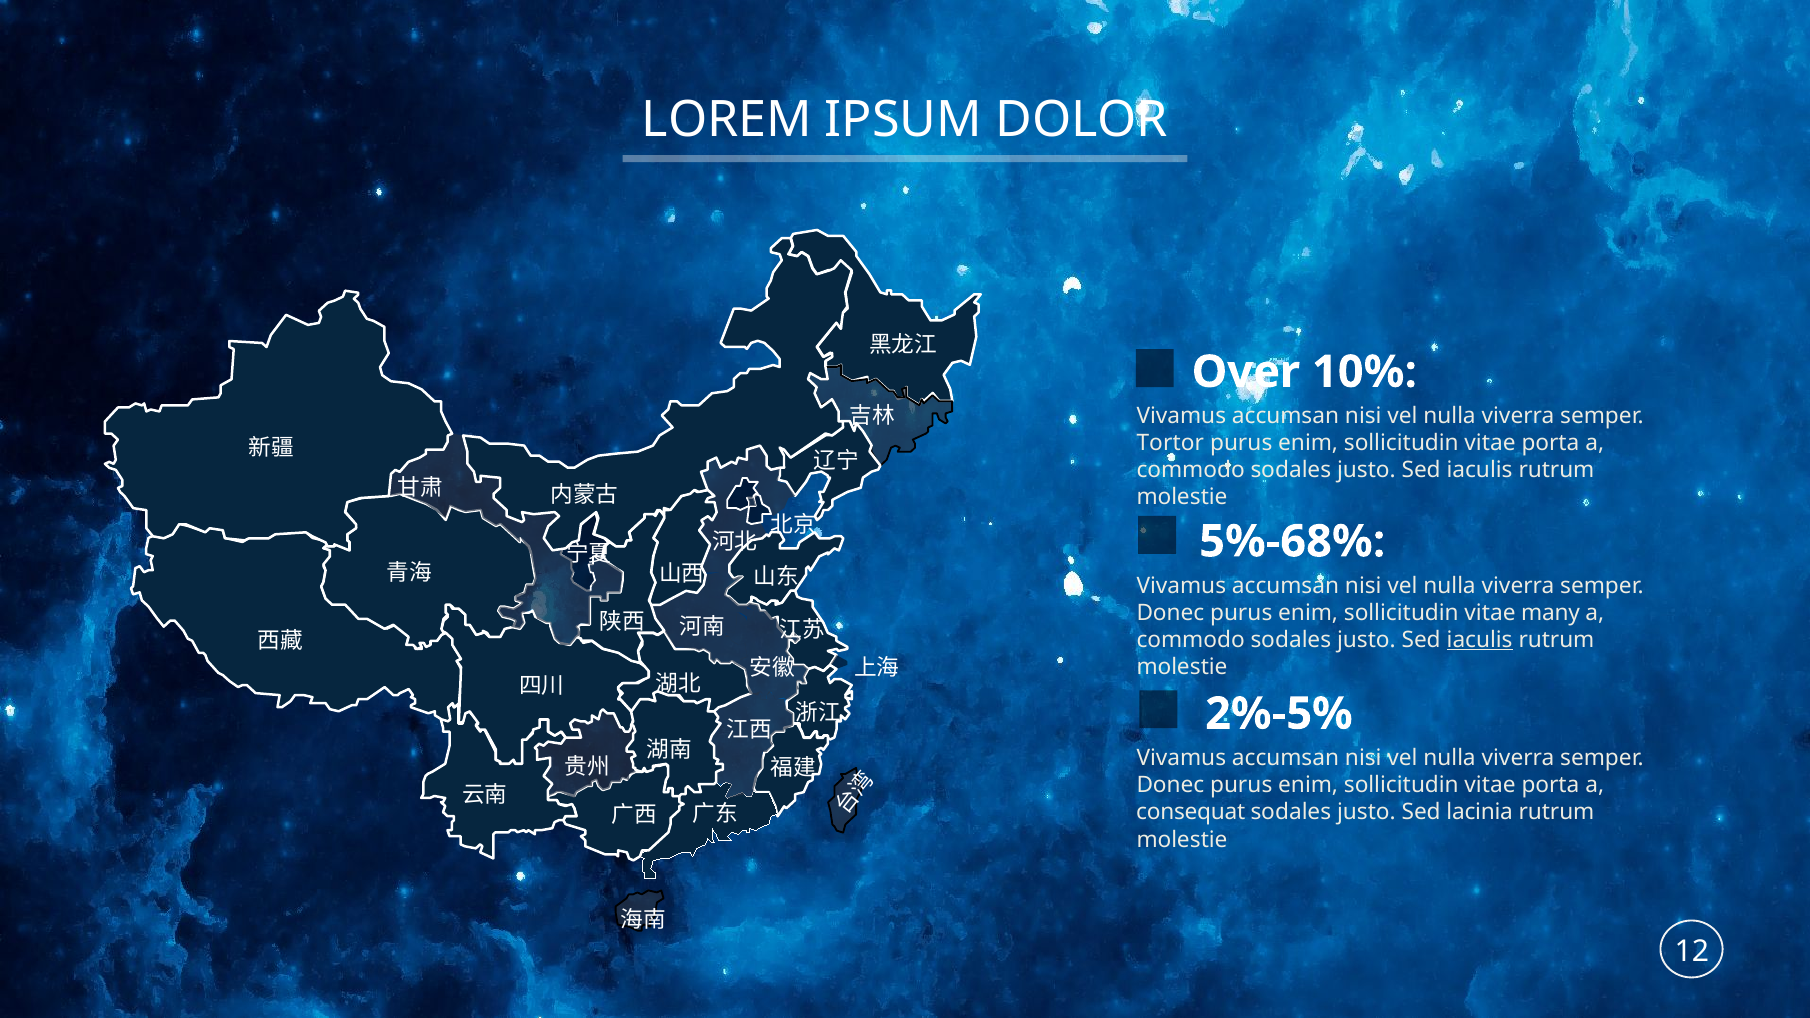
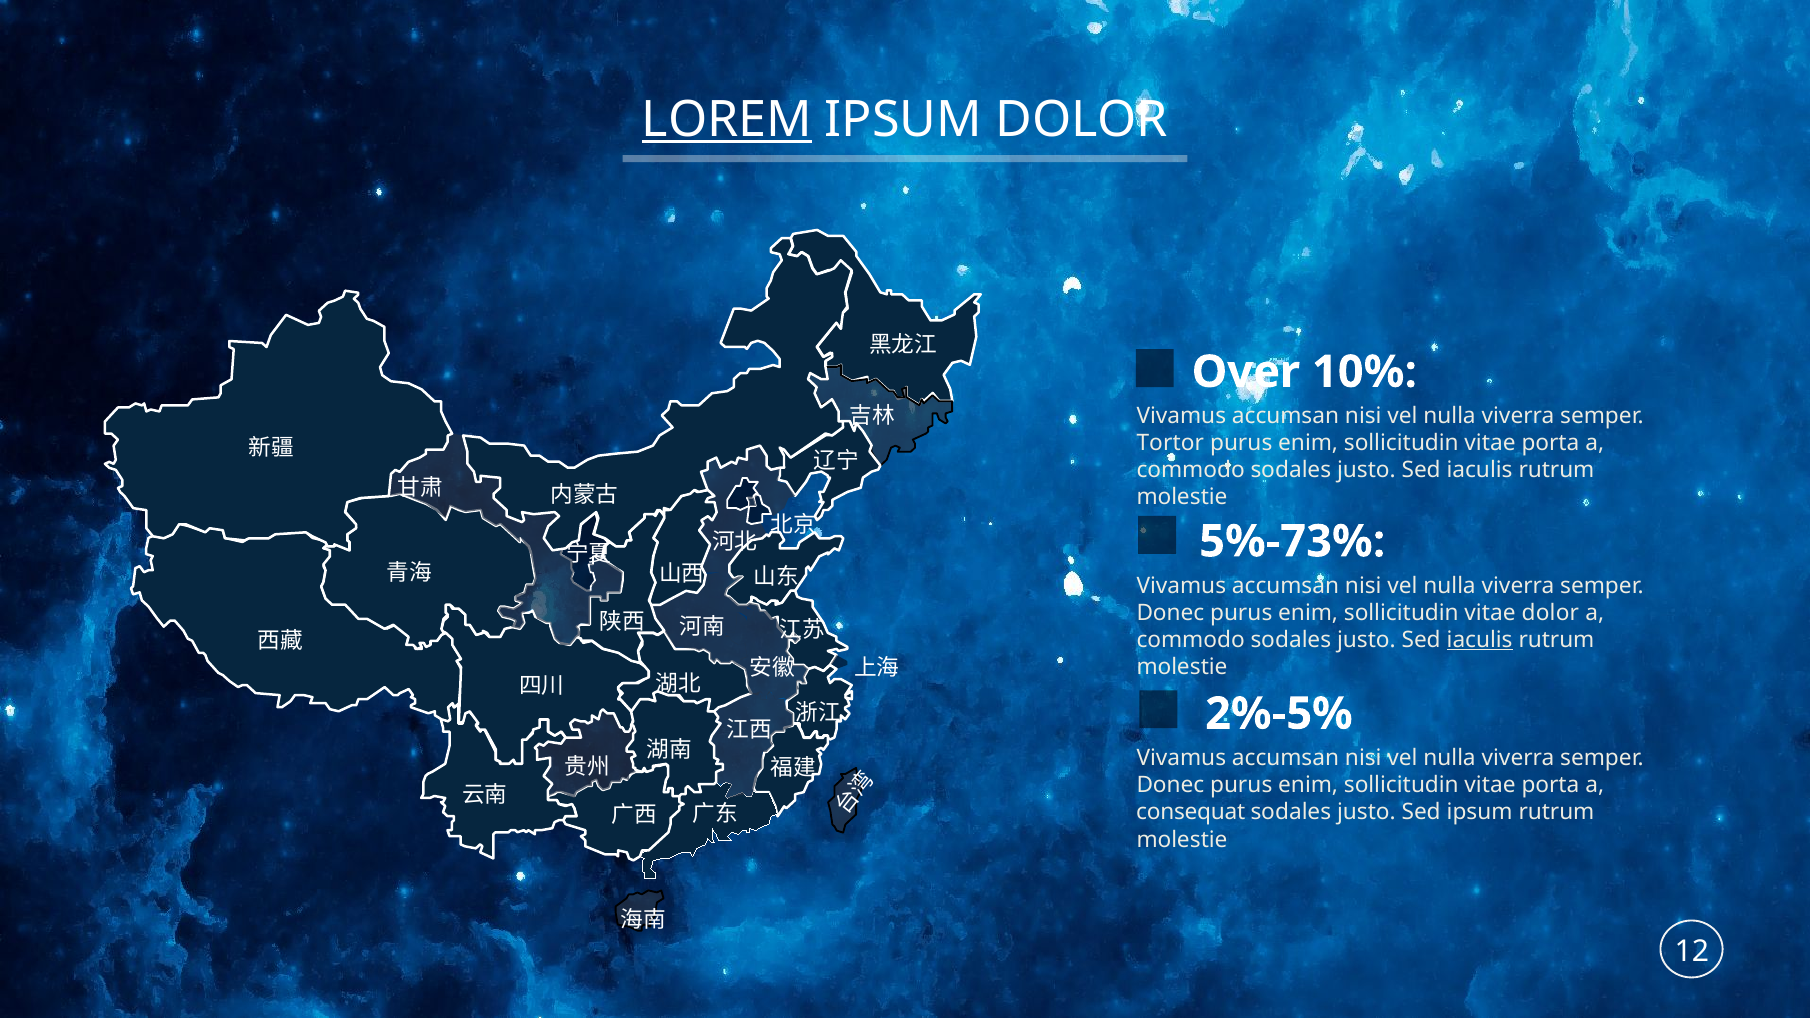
LOREM underline: none -> present (727, 120)
5%-68%: 5%-68% -> 5%-73% (1292, 542)
vitae many: many -> dolor (1550, 613)
Sed lacinia: lacinia -> ipsum (1480, 813)
